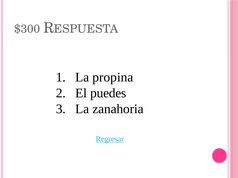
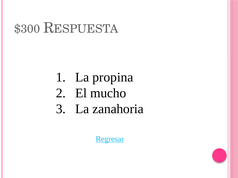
puedes: puedes -> mucho (108, 93)
